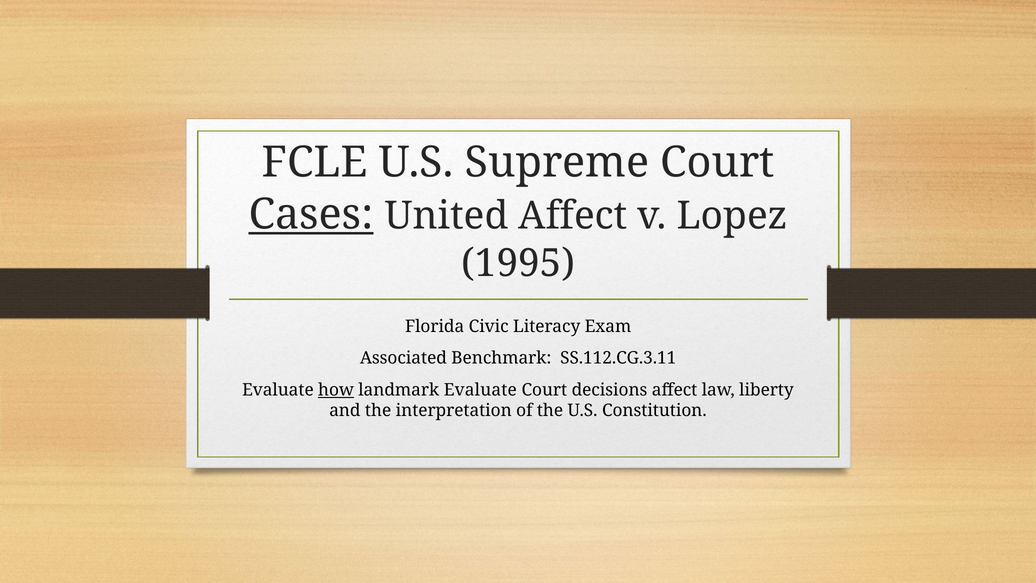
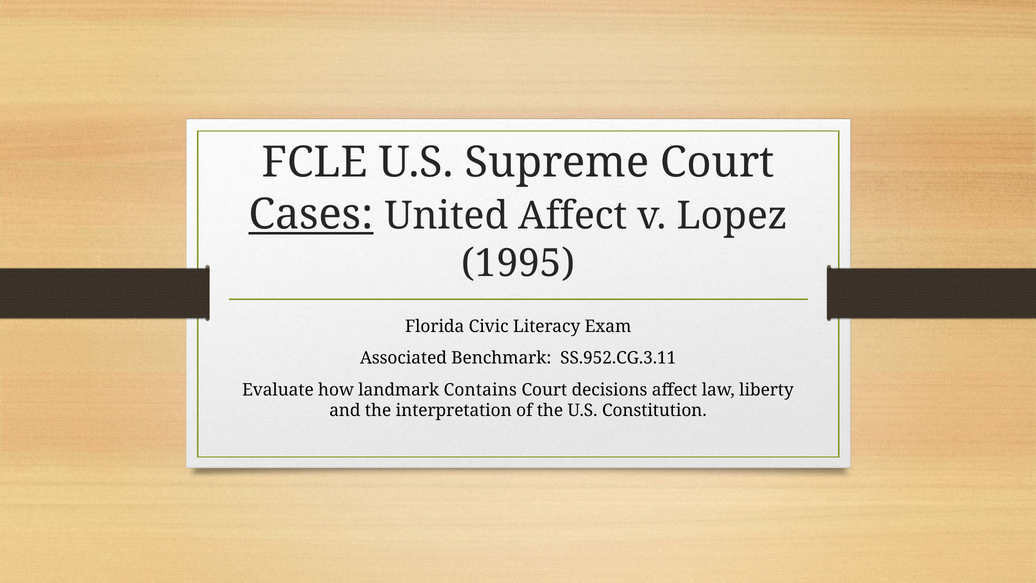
SS.112.CG.3.11: SS.112.CG.3.11 -> SS.952.CG.3.11 (618, 358)
how underline: present -> none (336, 390)
landmark Evaluate: Evaluate -> Contains (480, 390)
